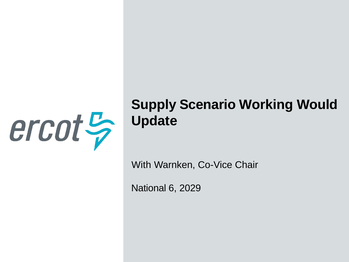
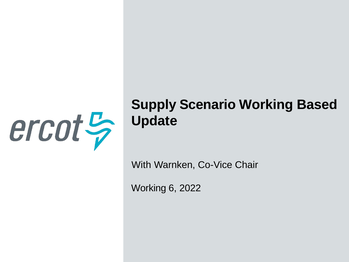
Would: Would -> Based (317, 104)
National: National -> Working (149, 188)
2029: 2029 -> 2022 (190, 188)
